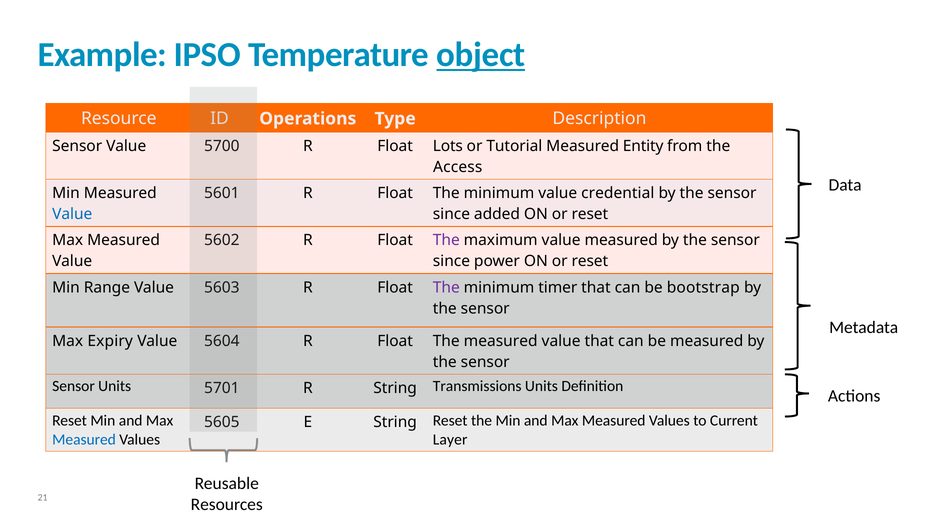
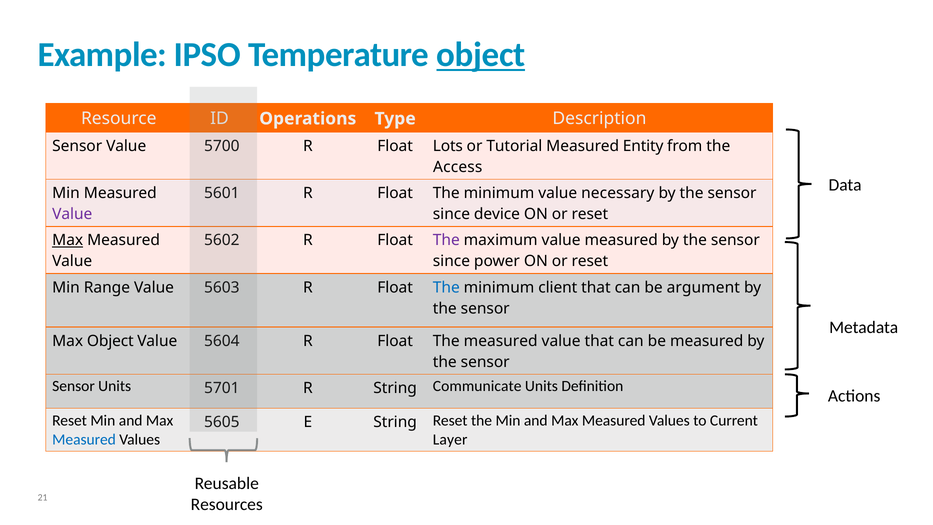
credential: credential -> necessary (618, 193)
Value colour: blue -> purple (72, 214)
added: added -> device (497, 214)
Max underline: none -> present (68, 240)
The colour: purple -> blue (446, 287)
timer: timer -> client (558, 287)
bootstrap: bootstrap -> argument (703, 287)
Max Expiry: Expiry -> Object (110, 341)
Transmissions: Transmissions -> Communicate (477, 386)
